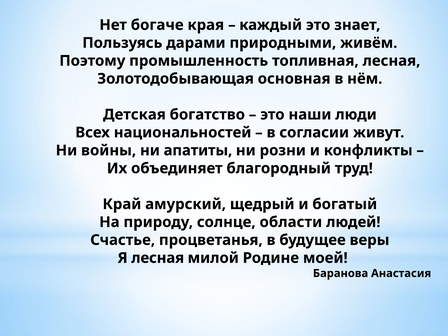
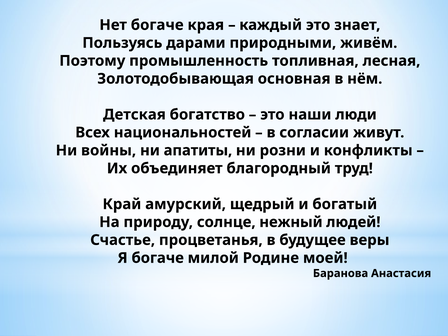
области: области -> нежный (291, 222)
Я лесная: лесная -> богаче (158, 258)
